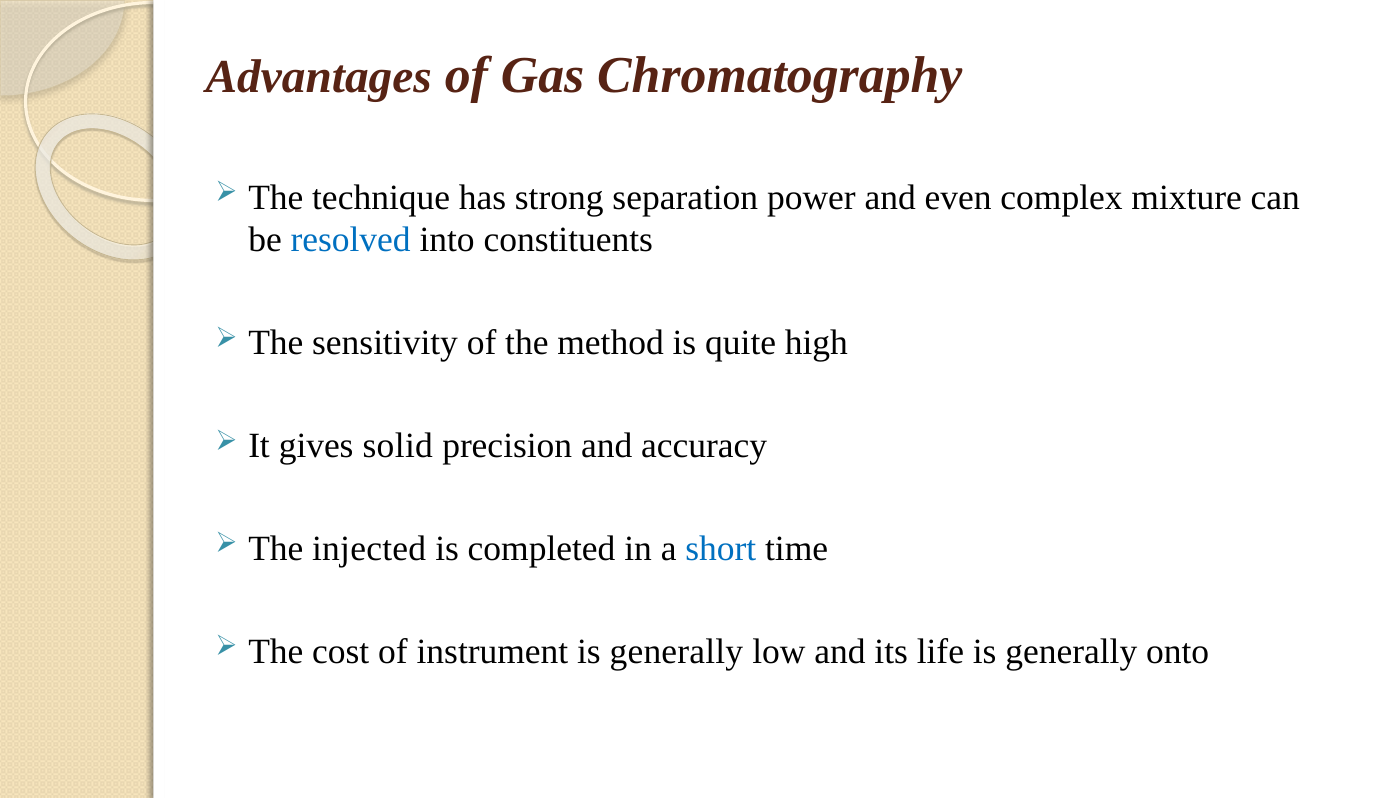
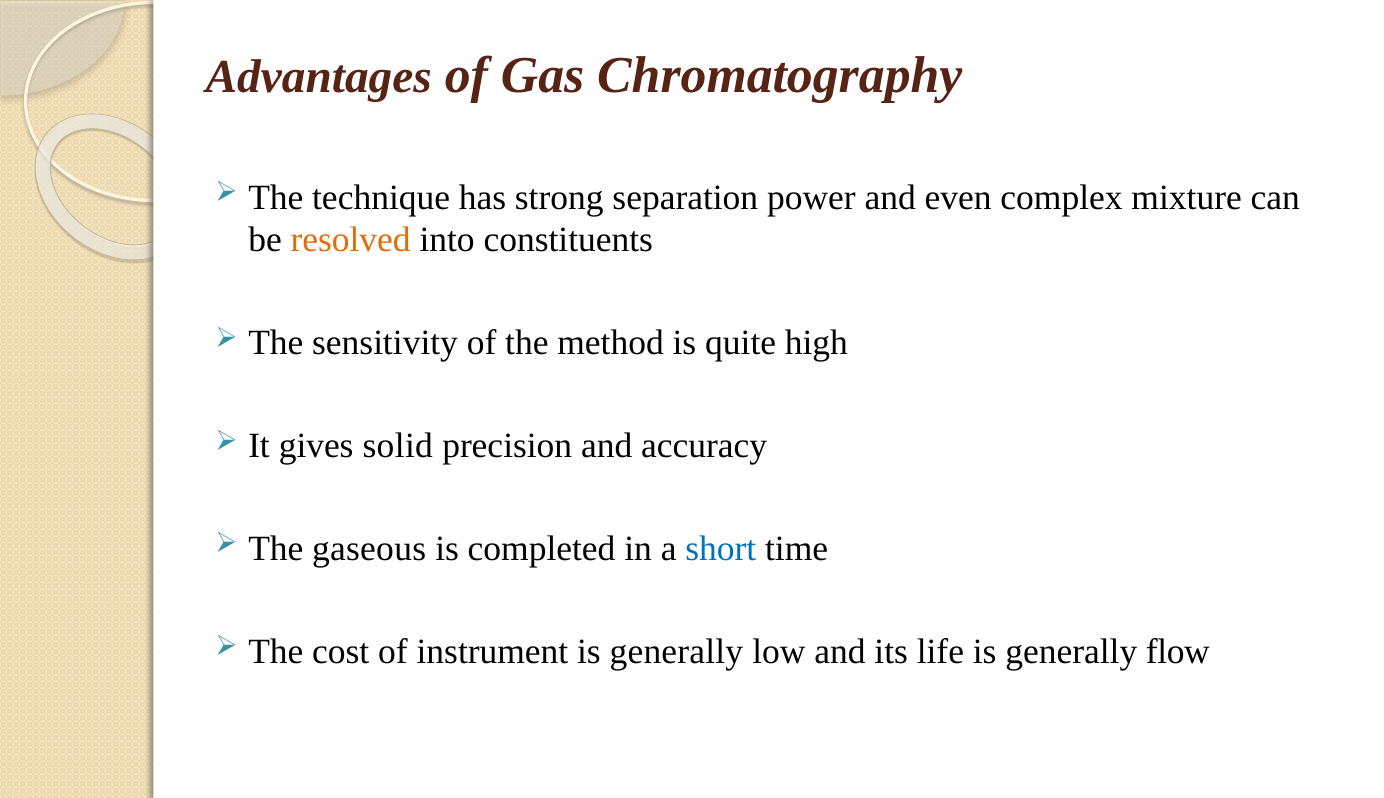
resolved colour: blue -> orange (351, 240)
injected: injected -> gaseous (369, 549)
onto: onto -> flow (1178, 652)
